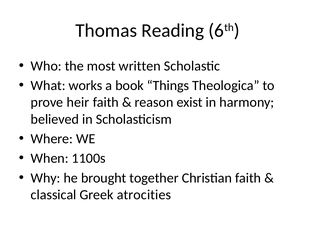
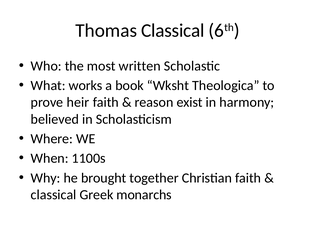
Thomas Reading: Reading -> Classical (173, 30)
Things: Things -> Wksht (168, 86)
atrocities: atrocities -> monarchs (144, 195)
